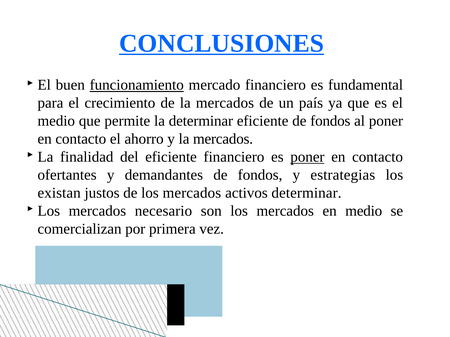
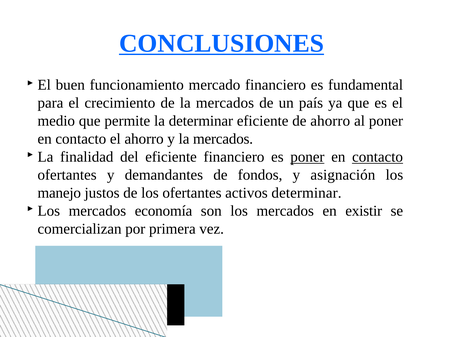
funcionamiento underline: present -> none (137, 85)
eficiente de fondos: fondos -> ahorro (330, 121)
contacto underline: none -> present (378, 157)
estrategias: estrategias -> asignación (343, 175)
existan: existan -> manejo (59, 193)
de los mercados: mercados -> ofertantes (192, 193)
necesario: necesario -> economía (164, 211)
en medio: medio -> existir (364, 211)
